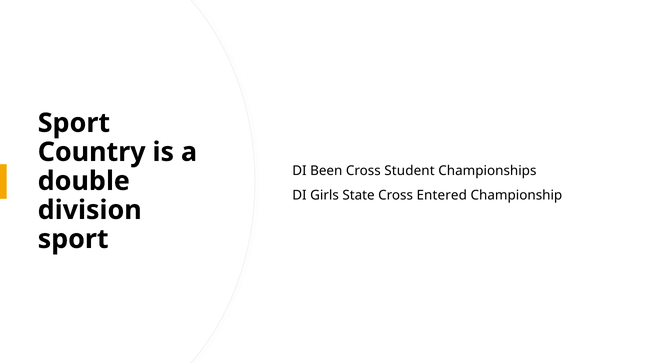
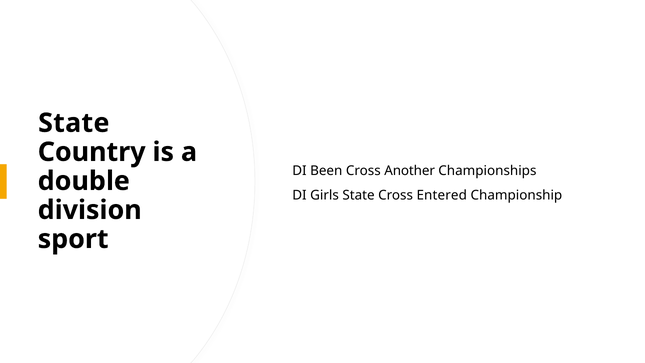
Sport: Sport -> State (74, 123)
Student: Student -> Another (410, 171)
